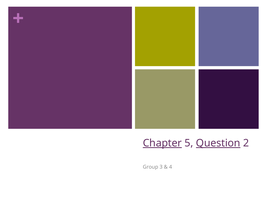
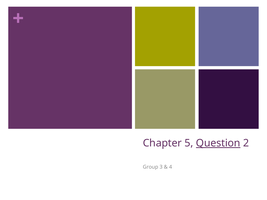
Chapter underline: present -> none (162, 143)
